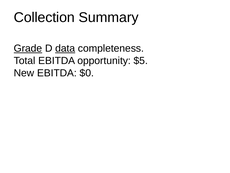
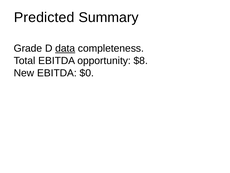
Collection: Collection -> Predicted (44, 17)
Grade underline: present -> none (28, 48)
$5: $5 -> $8 (141, 61)
